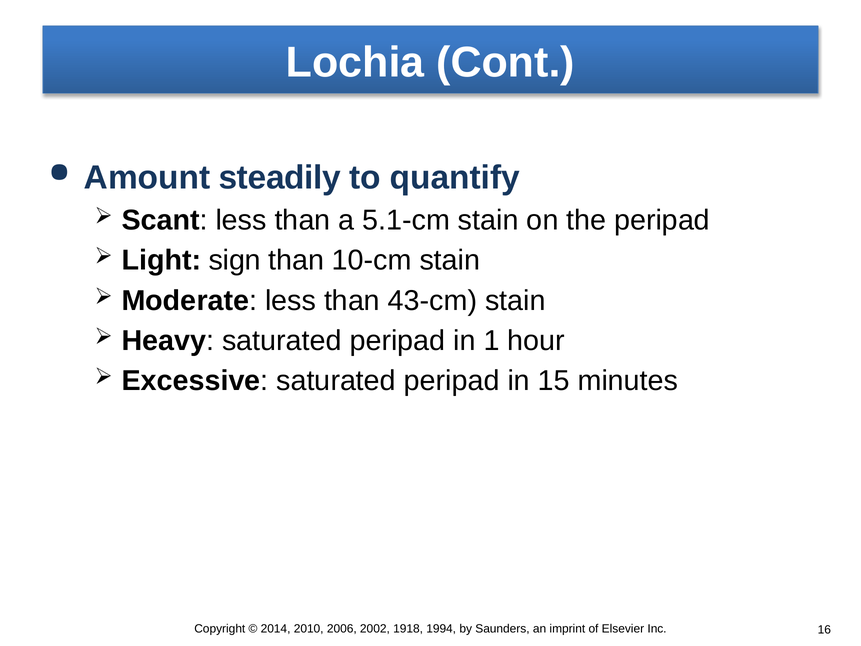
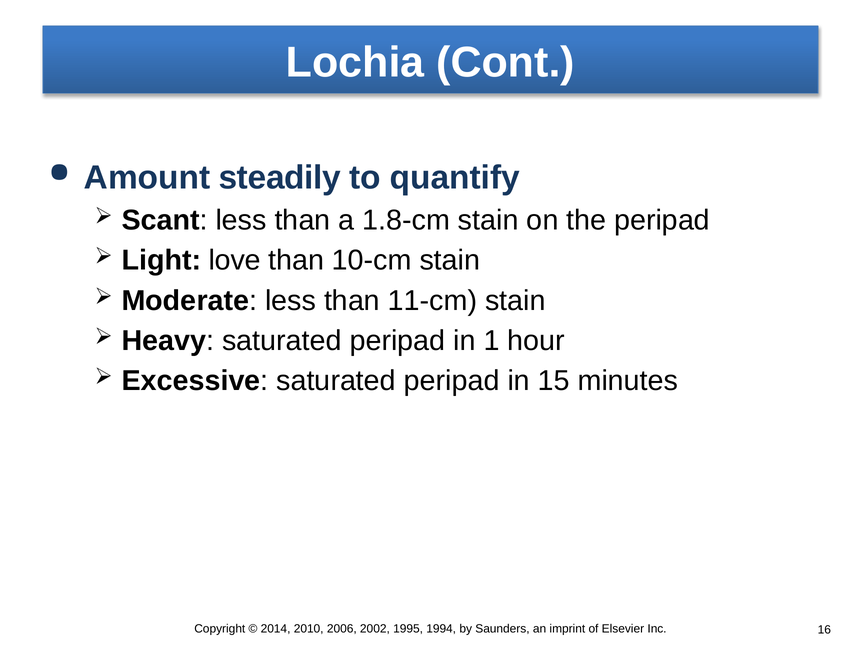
5.1-cm: 5.1-cm -> 1.8-cm (406, 220)
sign: sign -> love (235, 260)
43-cm: 43-cm -> 11-cm (432, 300)
1918: 1918 -> 1995 (408, 629)
